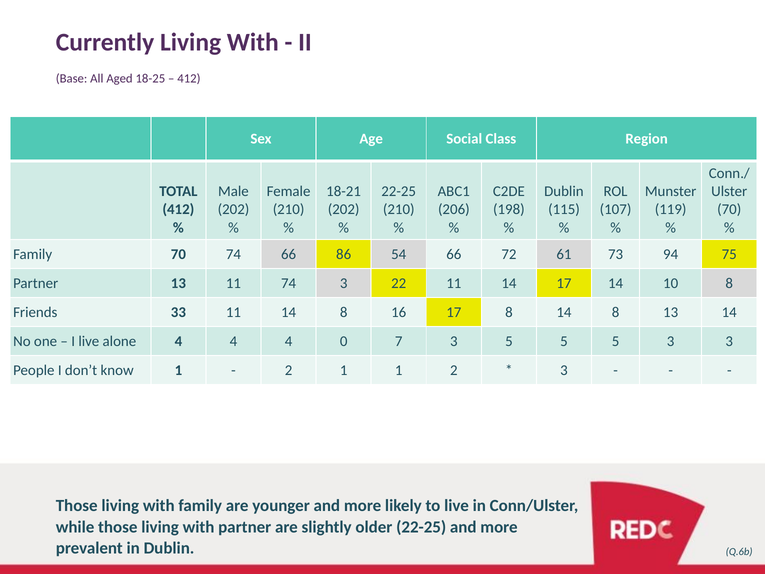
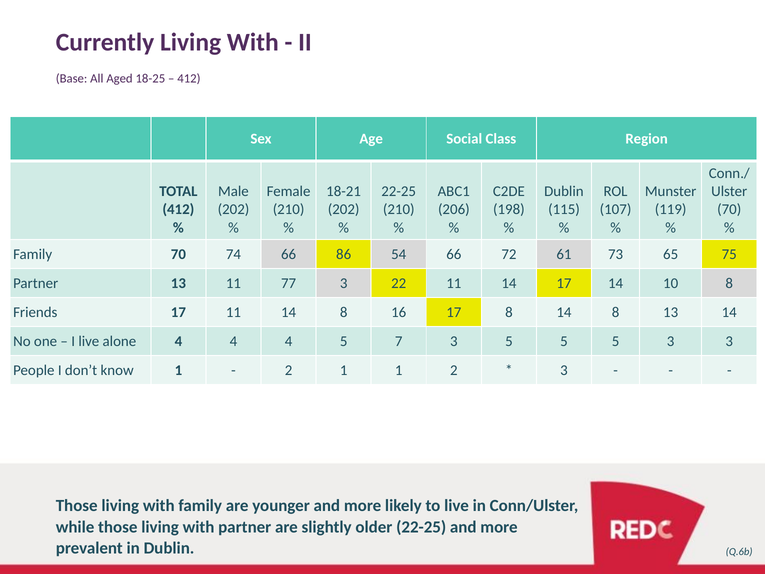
94: 94 -> 65 (671, 254)
11 74: 74 -> 77 (289, 283)
Friends 33: 33 -> 17 (178, 312)
4 0: 0 -> 5 (344, 341)
